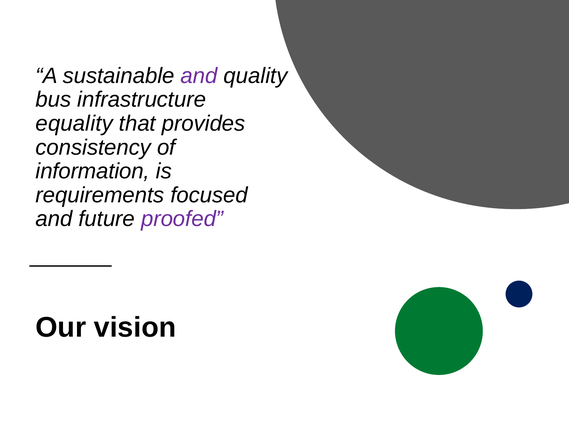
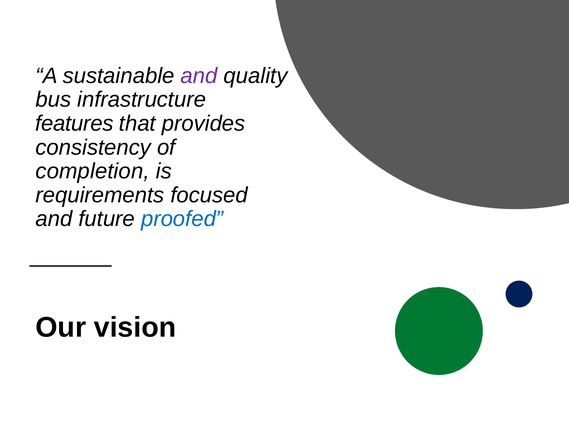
equality: equality -> features (74, 123)
information: information -> completion (93, 171)
proofed colour: purple -> blue (182, 219)
